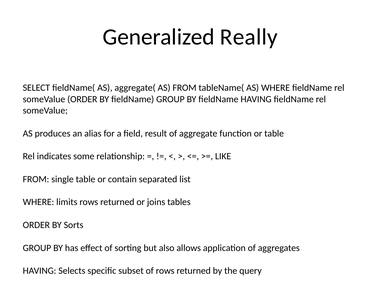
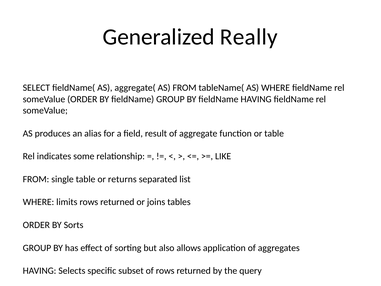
contain: contain -> returns (122, 179)
